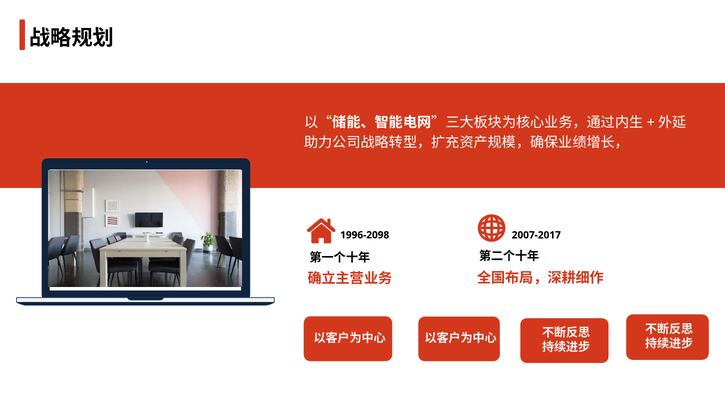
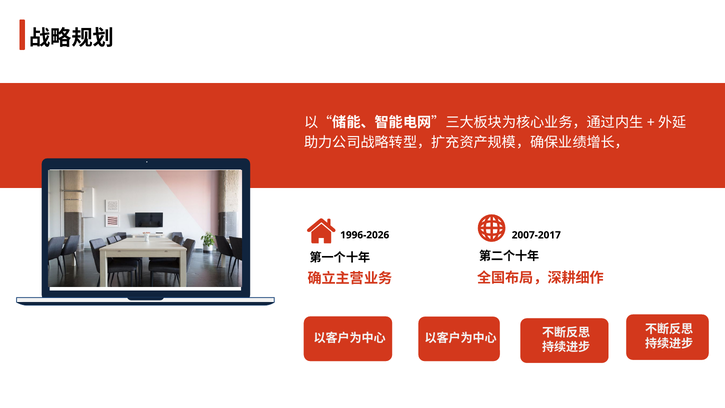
1996-2098: 1996-2098 -> 1996-2026 (365, 235)
